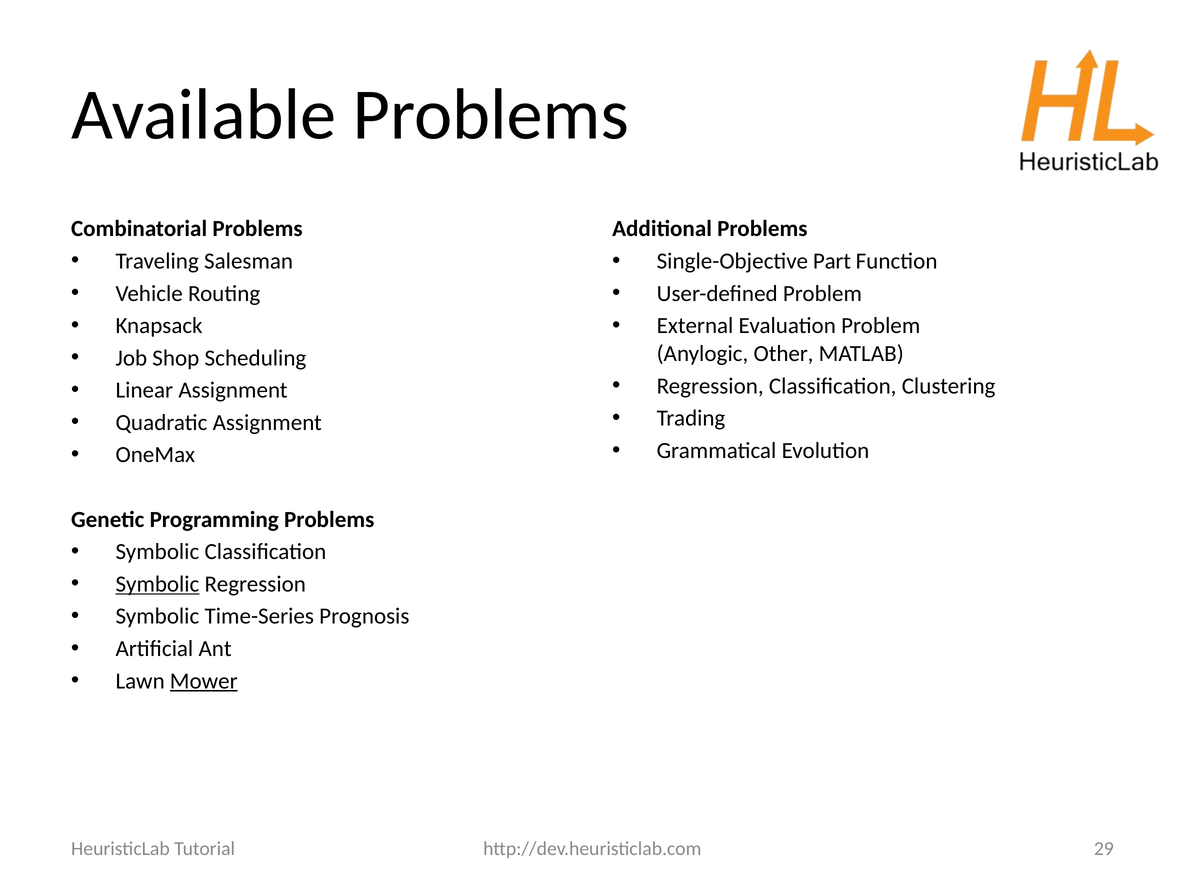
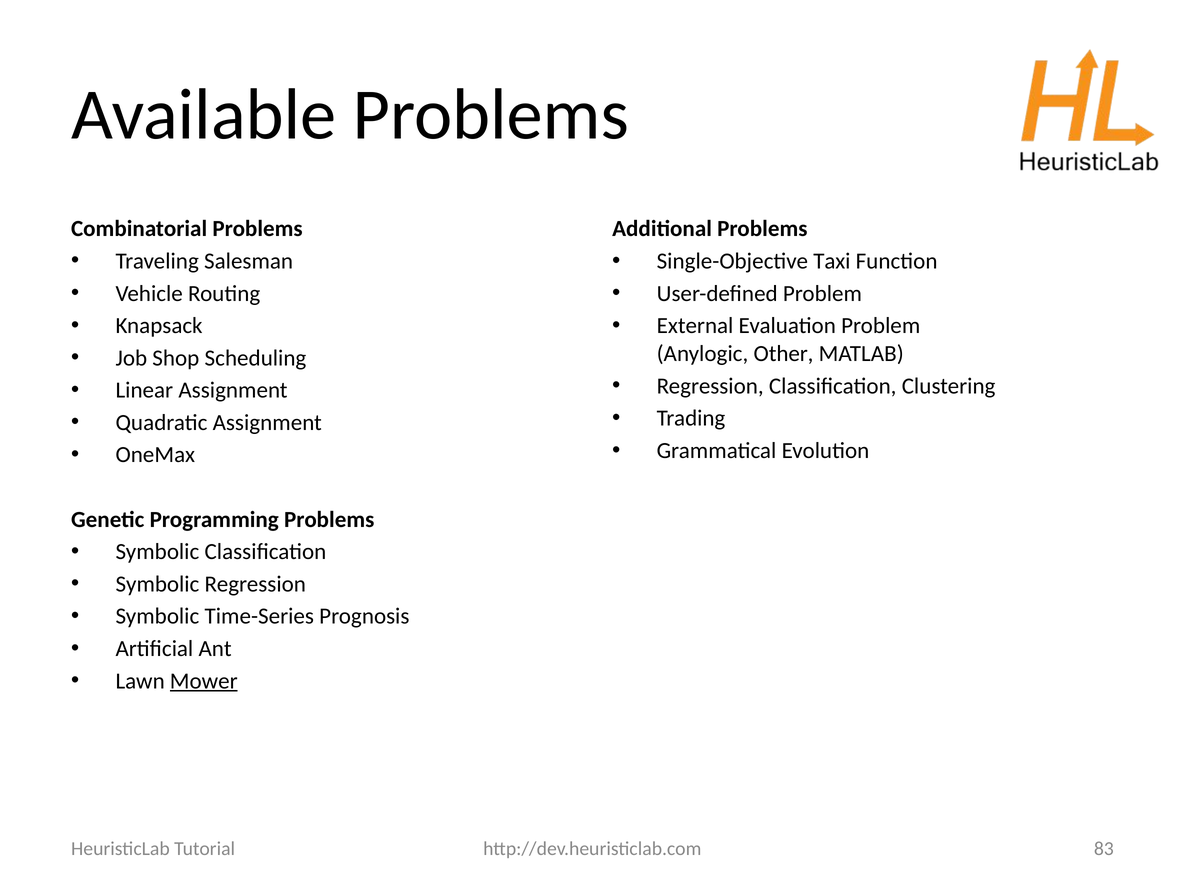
Part: Part -> Taxi (832, 261)
Symbolic underline: present -> none (157, 584)
29: 29 -> 83 (1104, 849)
